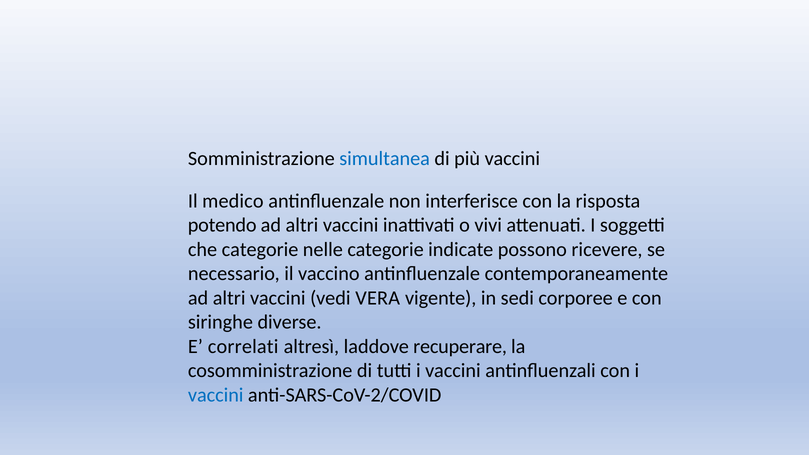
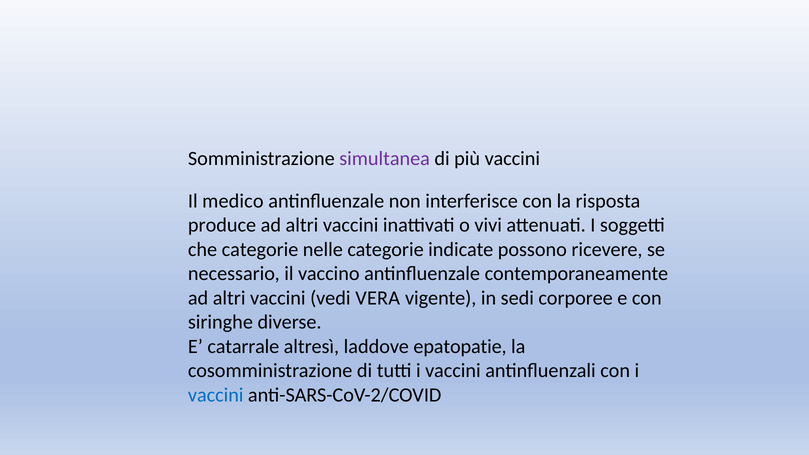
simultanea colour: blue -> purple (385, 158)
potendo: potendo -> produce (222, 225)
correlati: correlati -> catarrale (243, 347)
recuperare: recuperare -> epatopatie (460, 347)
